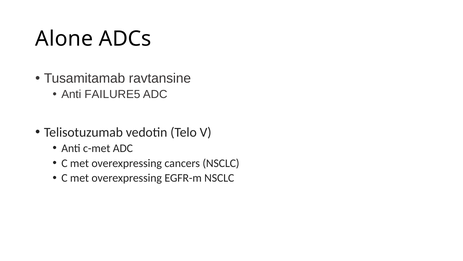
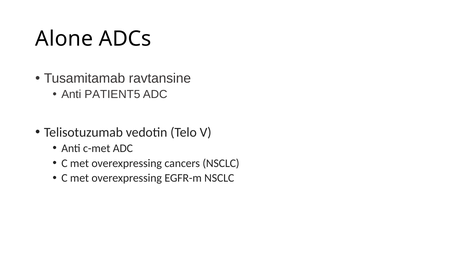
FAILURE5: FAILURE5 -> PATIENT5 (112, 94)
